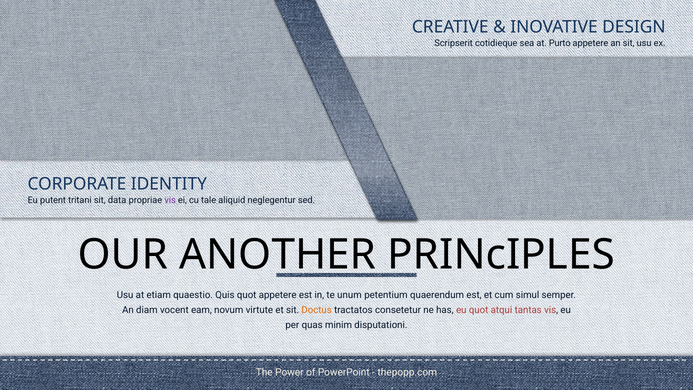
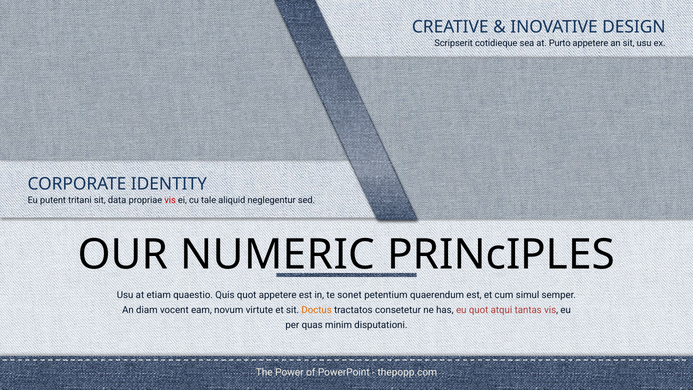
vis colour: purple -> red (170, 200)
ANOTHER: ANOTHER -> NUMERIC (278, 255)
unum: unum -> sonet (349, 295)
